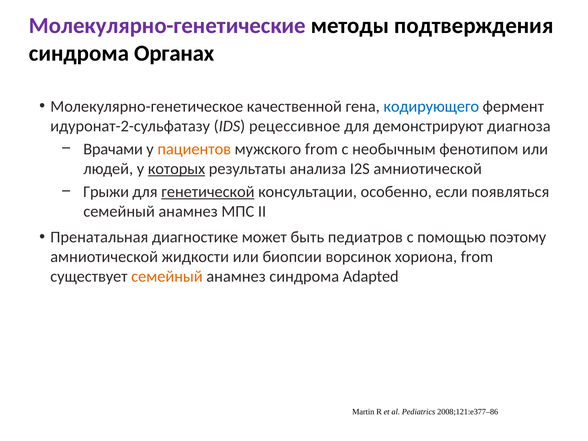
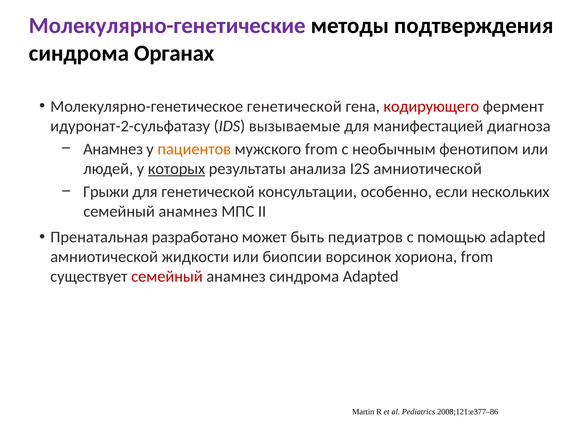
Молекулярно-генетическое качественной: качественной -> генетической (294, 106)
кодирующего colour: blue -> red (431, 106)
рецессивное: рецессивное -> вызываемые (295, 126)
демонстрируют: демонстрируют -> манифестацией (428, 126)
Врачами: Врачами -> Анамнез (113, 149)
генетической underline: present -> none (208, 192)
появляться: появляться -> нескольких (510, 192)
диагностике: диагностике -> разработано (195, 237)
помощью поэтому: поэтому -> adapted (518, 237)
семейный colour: orange -> red (167, 276)
